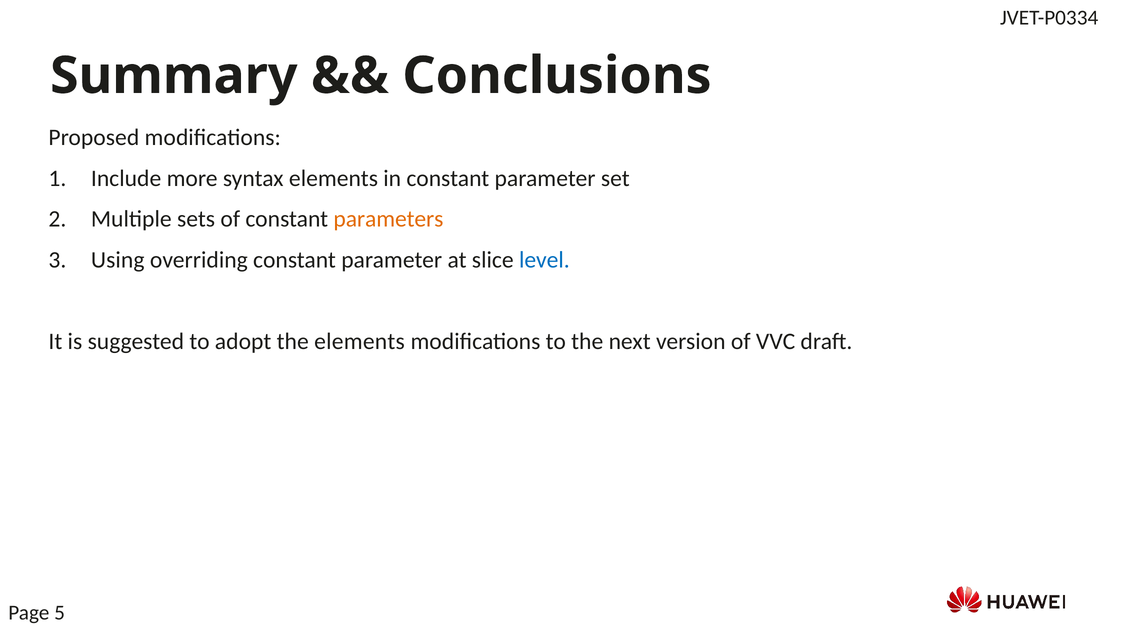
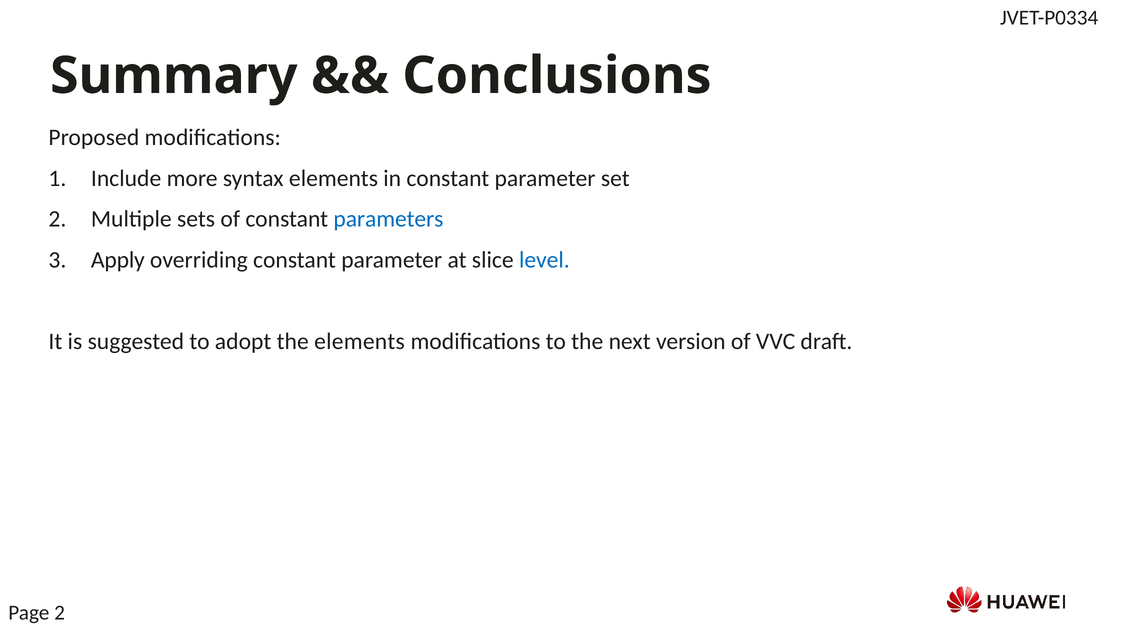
parameters colour: orange -> blue (388, 219)
Using: Using -> Apply (118, 260)
Page 5: 5 -> 2 (60, 613)
